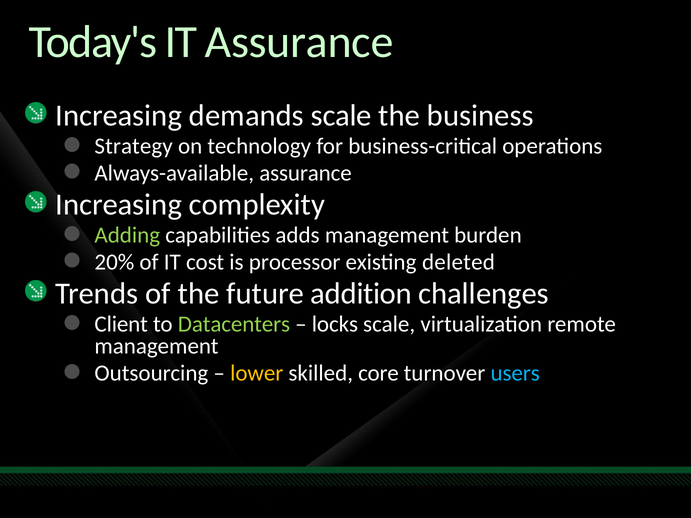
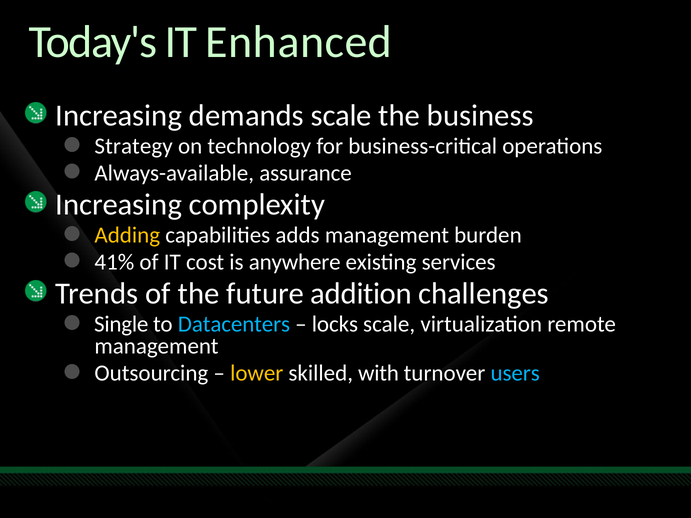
IT Assurance: Assurance -> Enhanced (299, 42)
Adding colour: light green -> yellow (127, 235)
20%: 20% -> 41% (114, 262)
processor: processor -> anywhere (295, 262)
deleted: deleted -> services (459, 262)
Client: Client -> Single (121, 324)
Datacenters colour: light green -> light blue (234, 324)
core: core -> with (378, 373)
